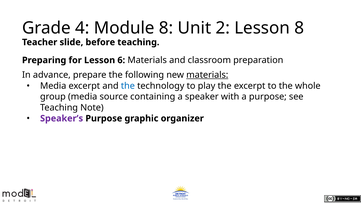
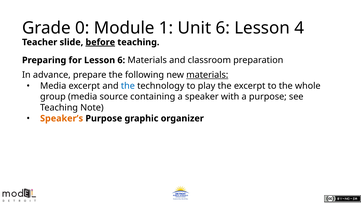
4: 4 -> 0 (82, 28)
Module 8: 8 -> 1 (166, 28)
Unit 2: 2 -> 6 (223, 28)
Lesson 8: 8 -> 4 (299, 28)
before underline: none -> present (100, 42)
Speaker’s colour: purple -> orange (62, 118)
